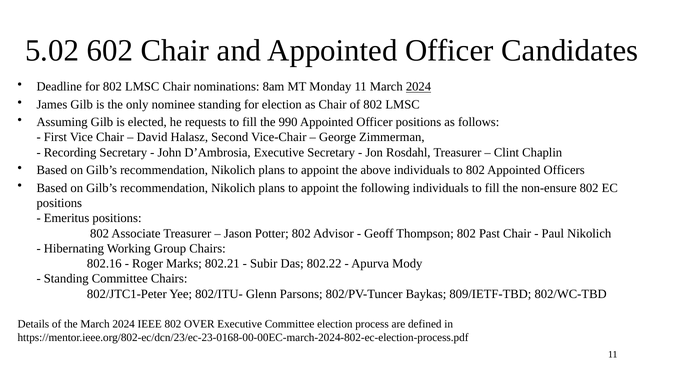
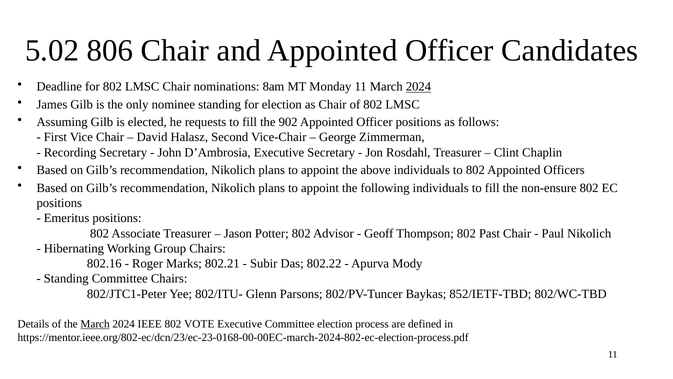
602: 602 -> 806 (110, 51)
990: 990 -> 902 (288, 122)
809/IETF-TBD: 809/IETF-TBD -> 852/IETF-TBD (490, 294)
March underline: none -> present (95, 324)
OVER: OVER -> VOTE (199, 324)
